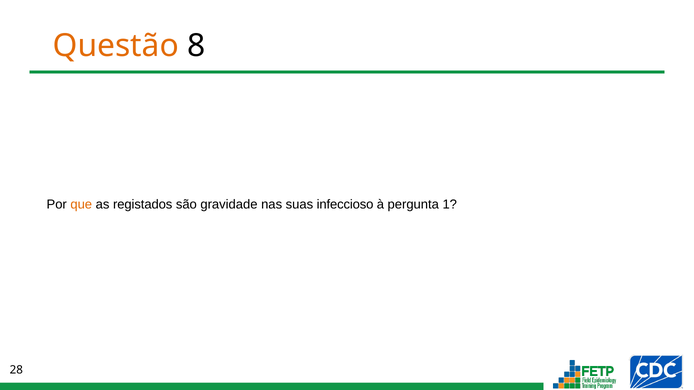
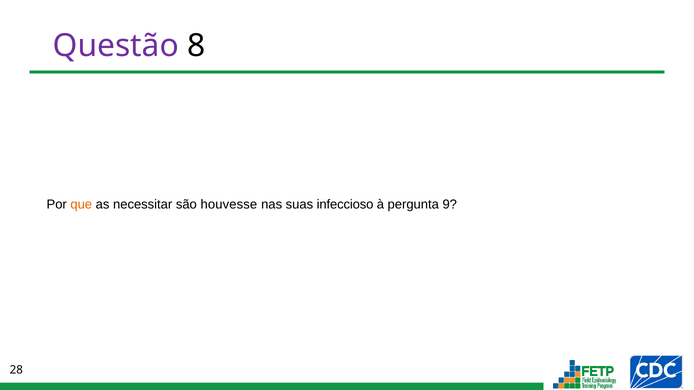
Questão colour: orange -> purple (116, 46)
registados: registados -> necessitar (143, 204)
gravidade: gravidade -> houvesse (229, 204)
1: 1 -> 9 (450, 204)
